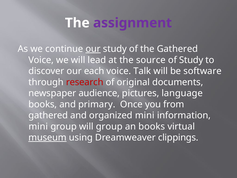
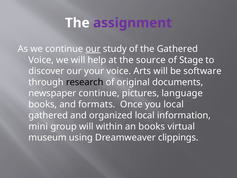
lead: lead -> help (97, 60)
of Study: Study -> Stage (191, 60)
each: each -> your (94, 71)
Talk: Talk -> Arts (142, 71)
research colour: red -> black (85, 82)
newspaper audience: audience -> continue (99, 93)
primary: primary -> formats (97, 104)
you from: from -> local (174, 104)
organized mini: mini -> local (145, 115)
will group: group -> within (109, 126)
museum underline: present -> none (47, 137)
